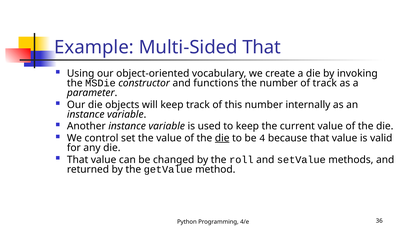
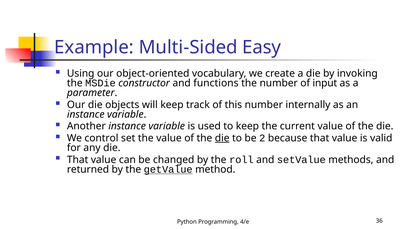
Multi-Sided That: That -> Easy (262, 47)
of track: track -> input (325, 83)
4: 4 -> 2 (262, 138)
getValue underline: none -> present (168, 169)
